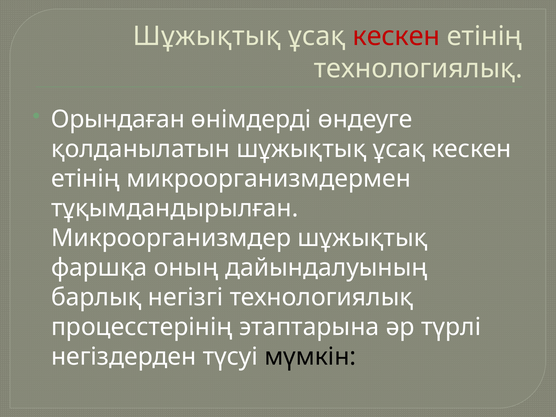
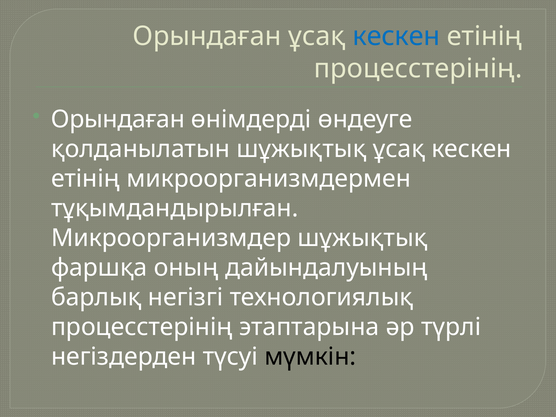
Шұжықтық: Шұжықтық -> Орындаған (207, 36)
кескен colour: red -> blue (396, 36)
технологиялық: технологиялық -> процесстерінің (418, 69)
